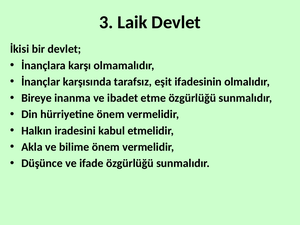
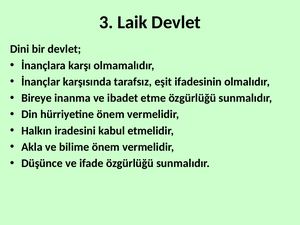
İkisi: İkisi -> Dini (20, 49)
